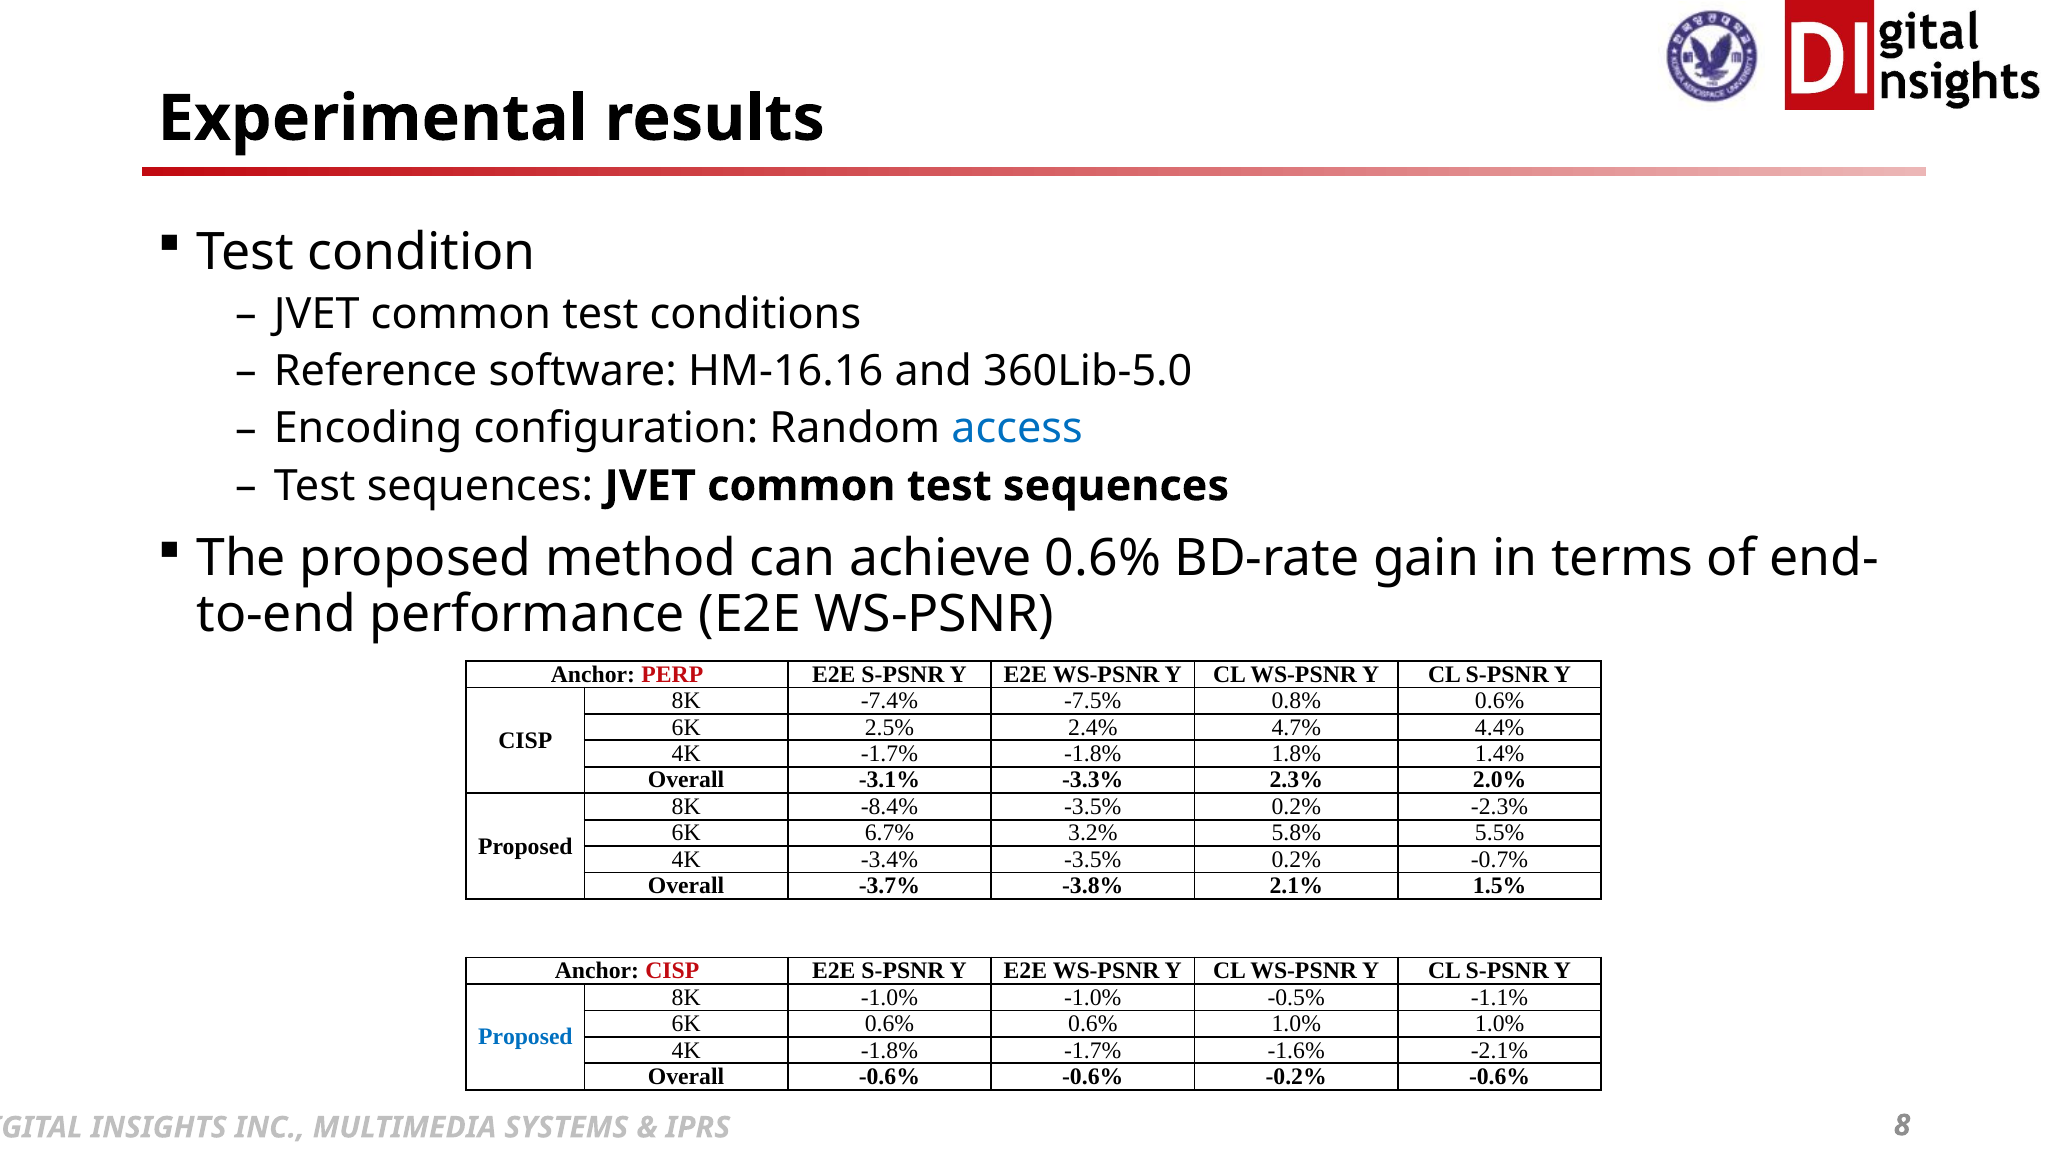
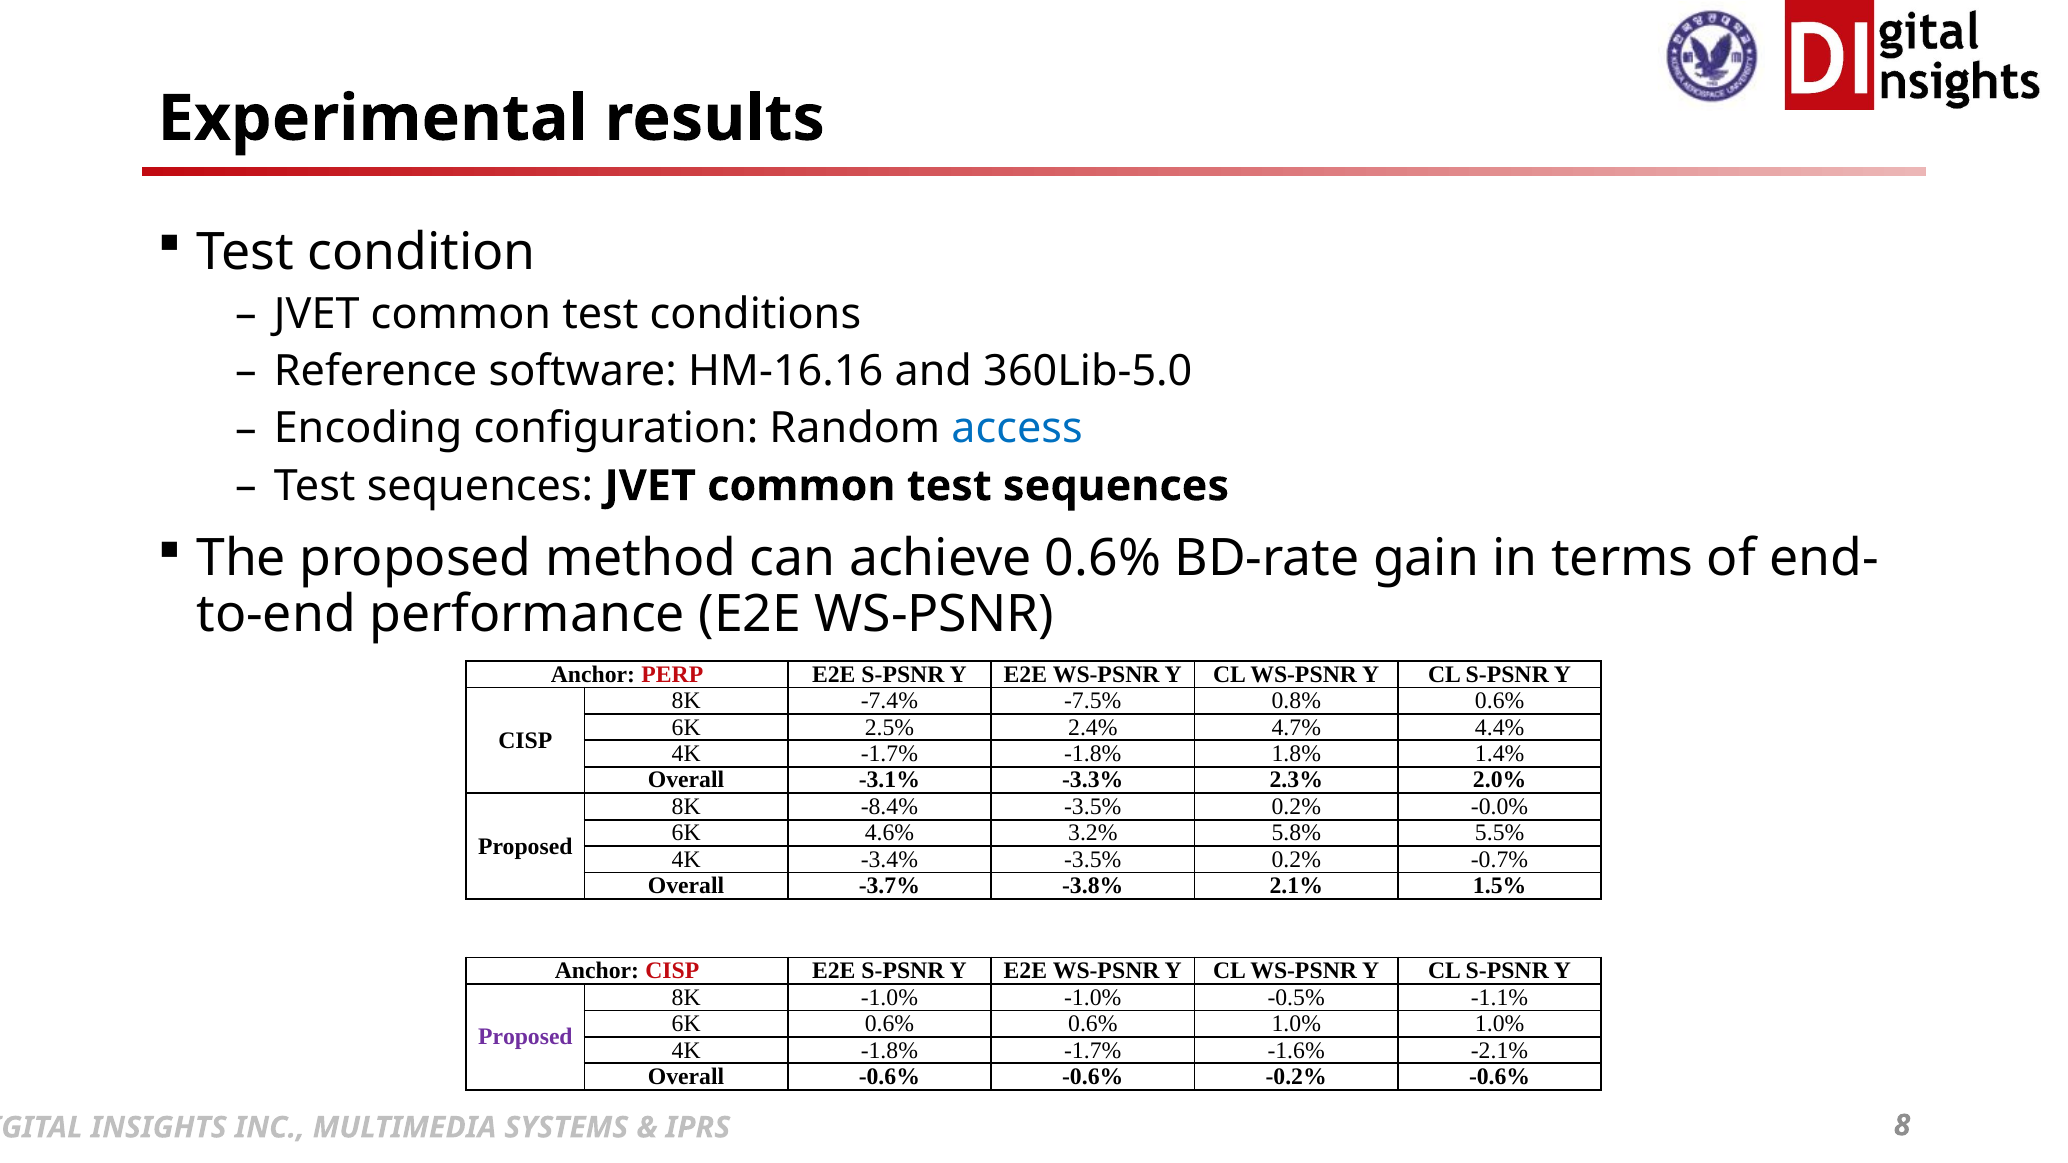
-2.3%: -2.3% -> -0.0% (1500, 807)
6.7%: 6.7% -> 4.6% (889, 833)
Proposed colour: blue -> purple (525, 1037)
